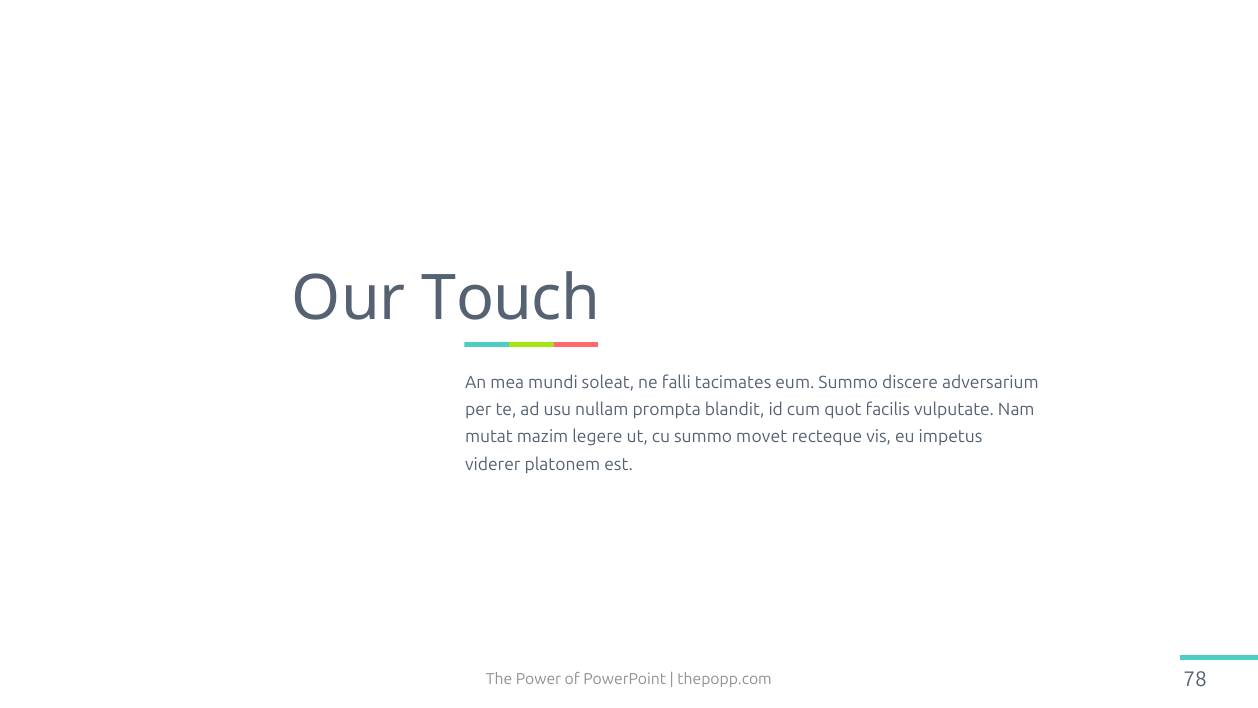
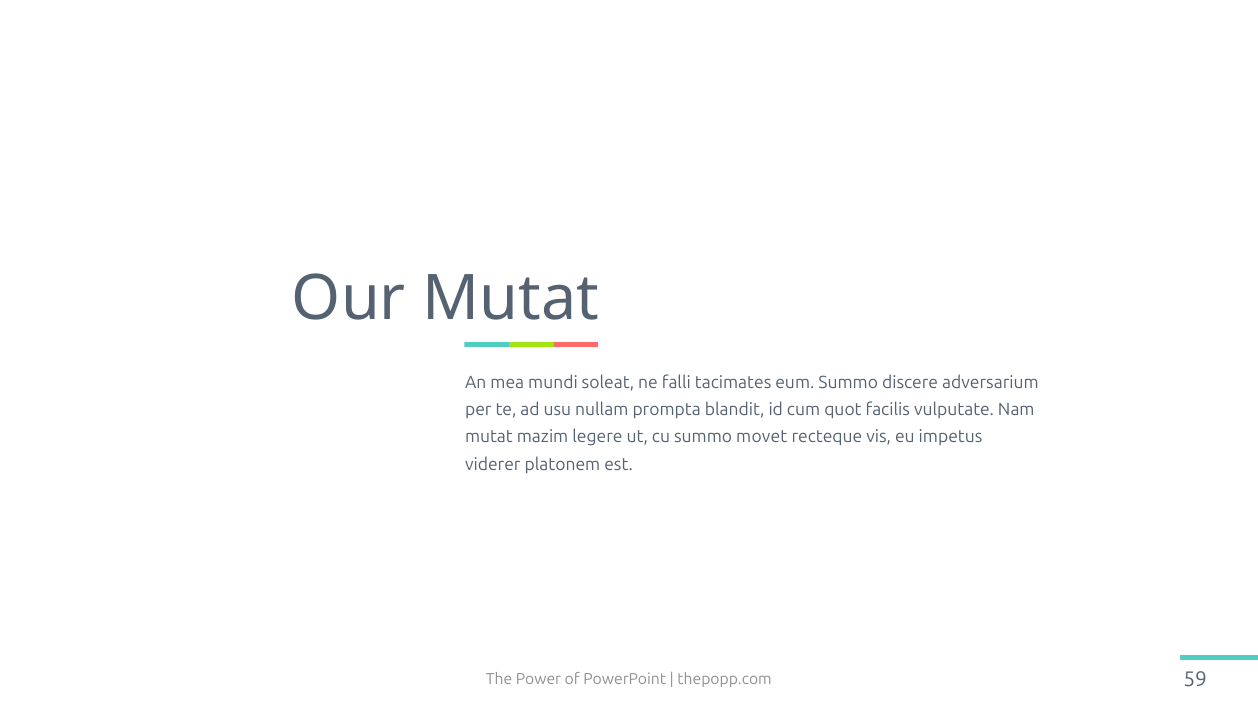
Our Touch: Touch -> Mutat (511, 299)
78: 78 -> 59 (1195, 679)
